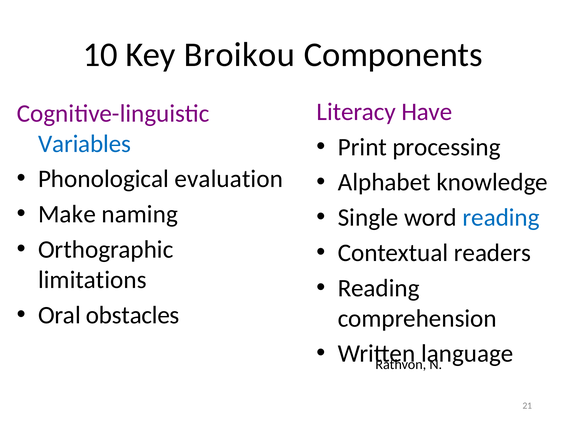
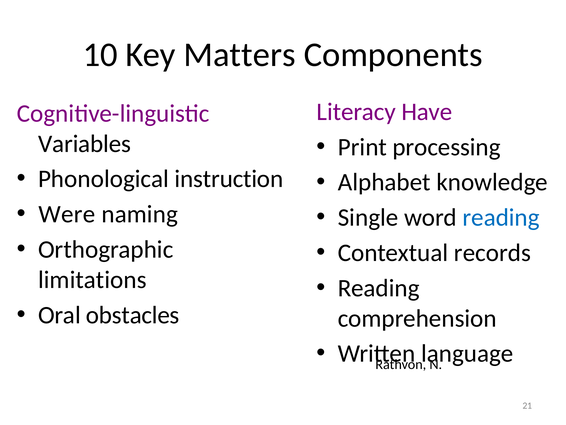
Broikou: Broikou -> Matters (240, 55)
Variables colour: blue -> black (85, 144)
evaluation: evaluation -> instruction (229, 179)
Make: Make -> Were (67, 214)
readers: readers -> records (492, 253)
